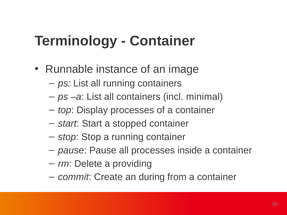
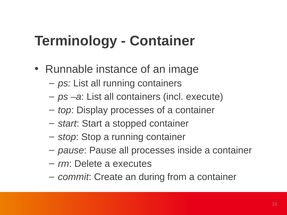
minimal: minimal -> execute (205, 97)
providing: providing -> executes (132, 164)
